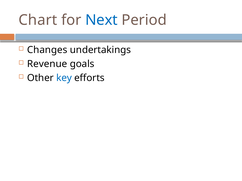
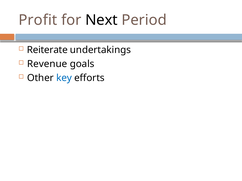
Chart: Chart -> Profit (38, 20)
Next colour: blue -> black (101, 20)
Changes: Changes -> Reiterate (47, 50)
